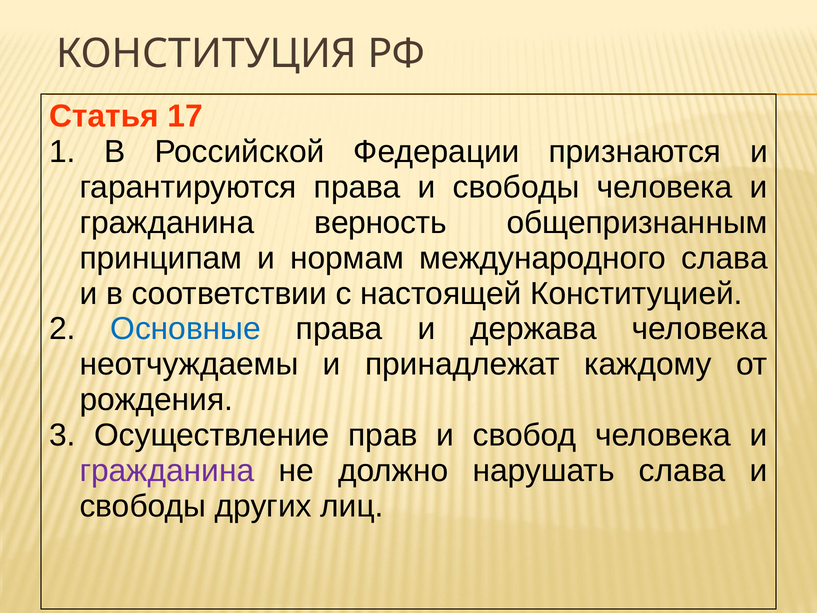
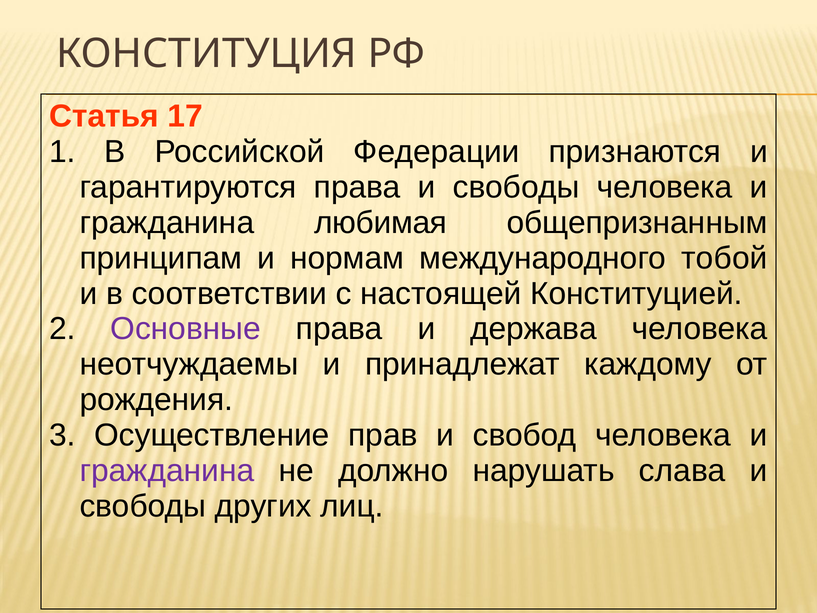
верность: верность -> любимая (381, 223)
международного слава: слава -> тобой (724, 258)
Основные colour: blue -> purple (186, 329)
